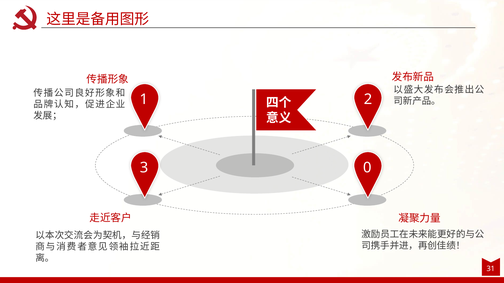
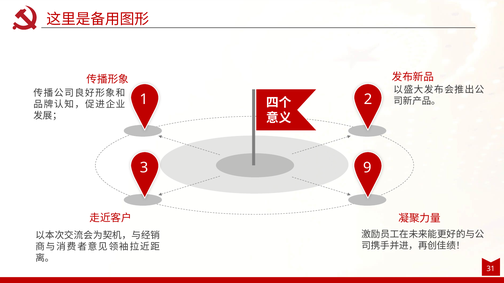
0: 0 -> 9 (367, 168)
